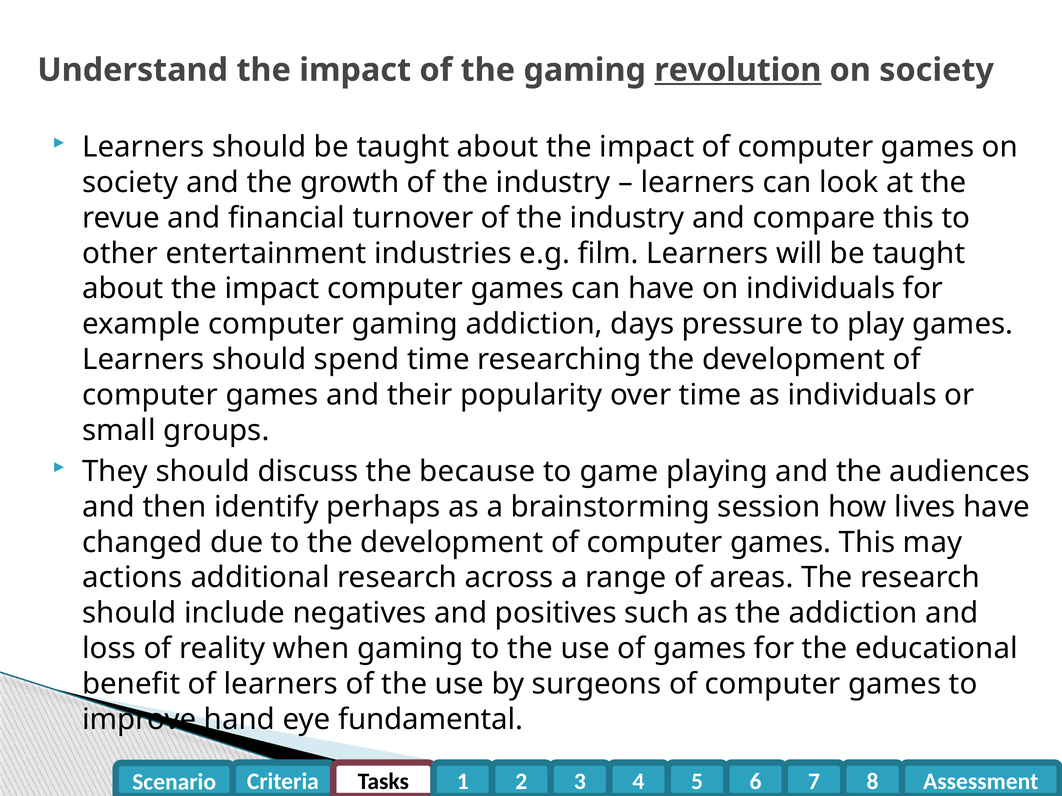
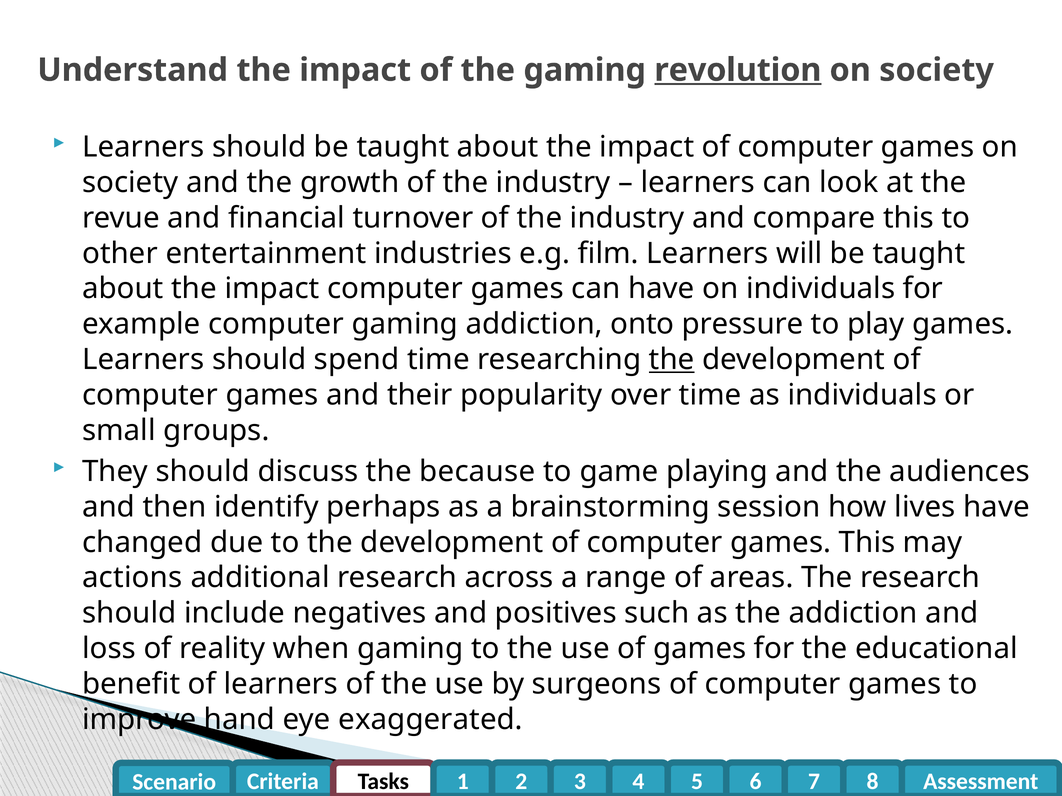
days: days -> onto (642, 324)
the underline: none -> present (672, 360)
fundamental: fundamental -> exaggerated (431, 720)
